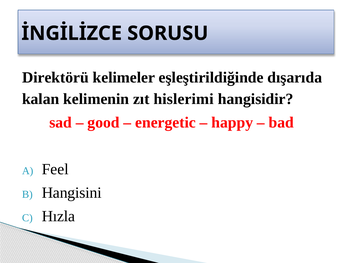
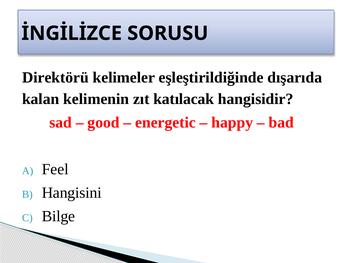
hislerimi: hislerimi -> katılacak (184, 99)
Hızla: Hızla -> Bilge (58, 216)
